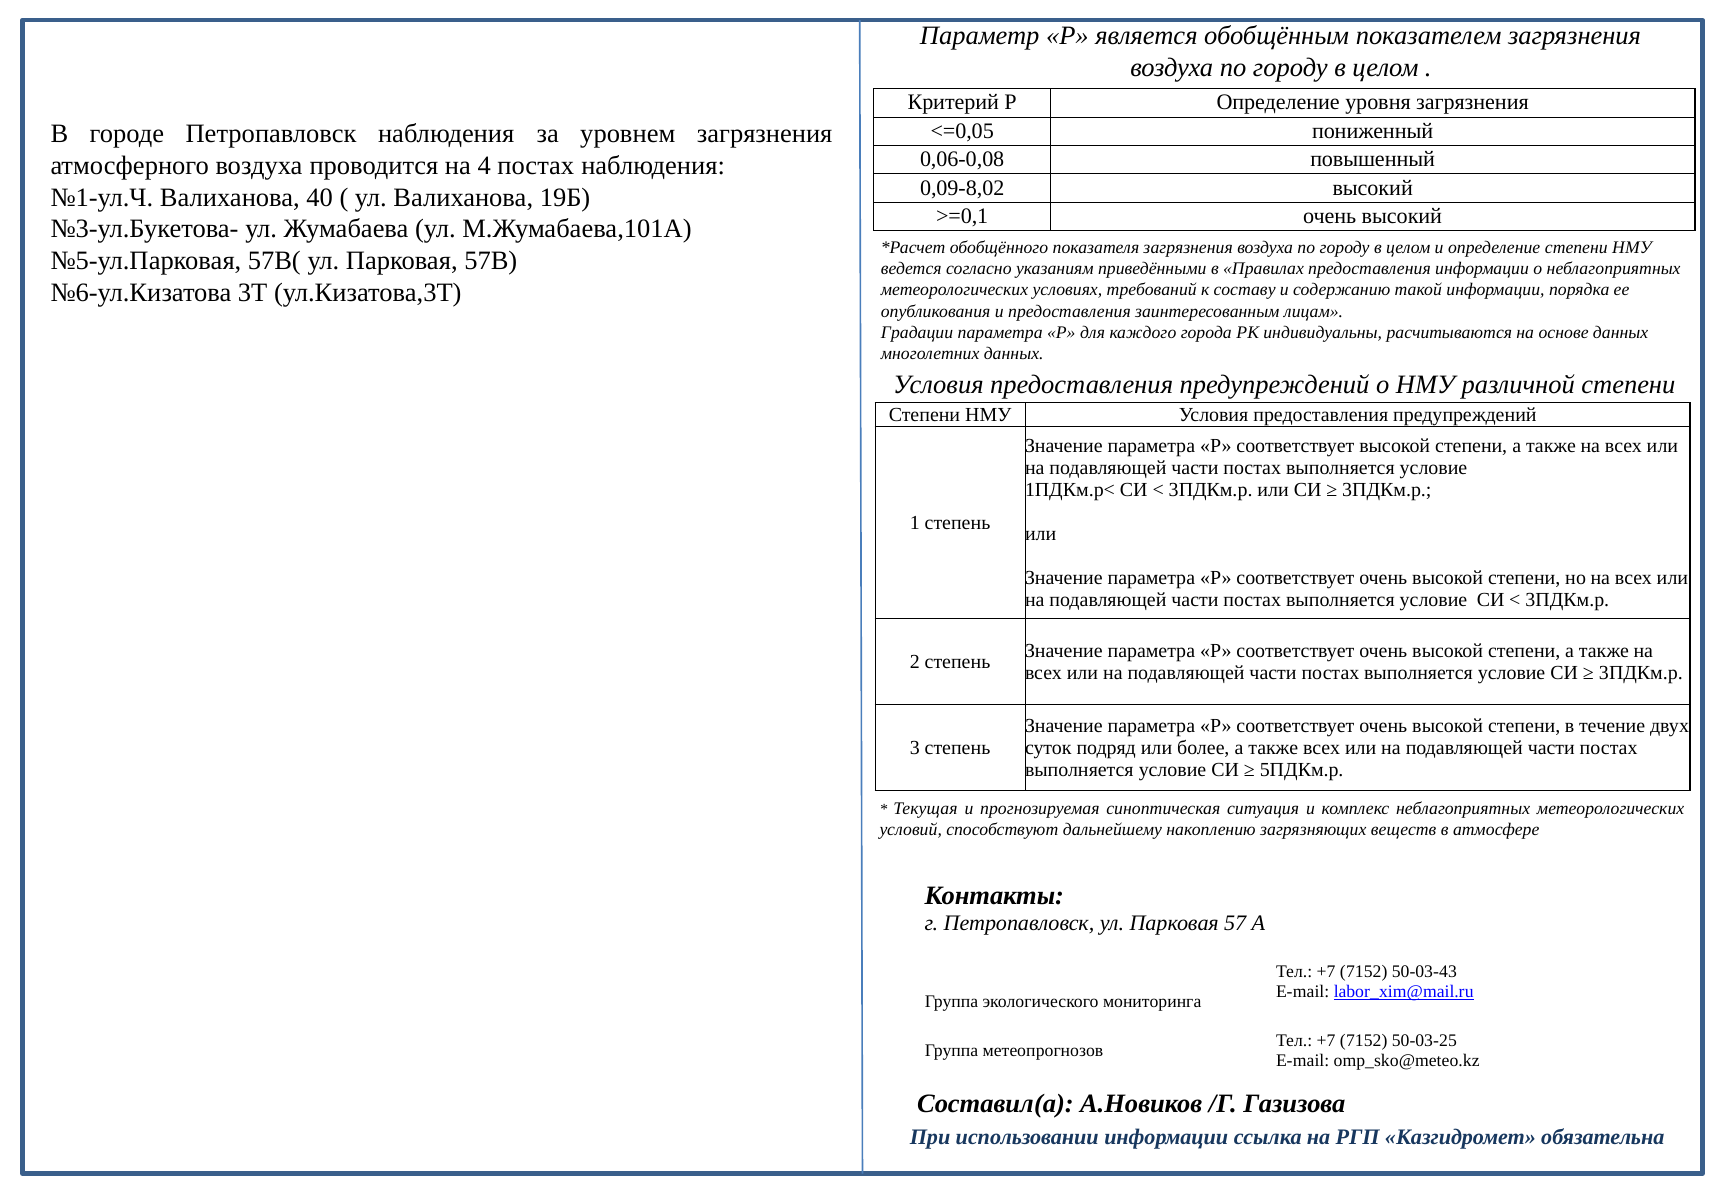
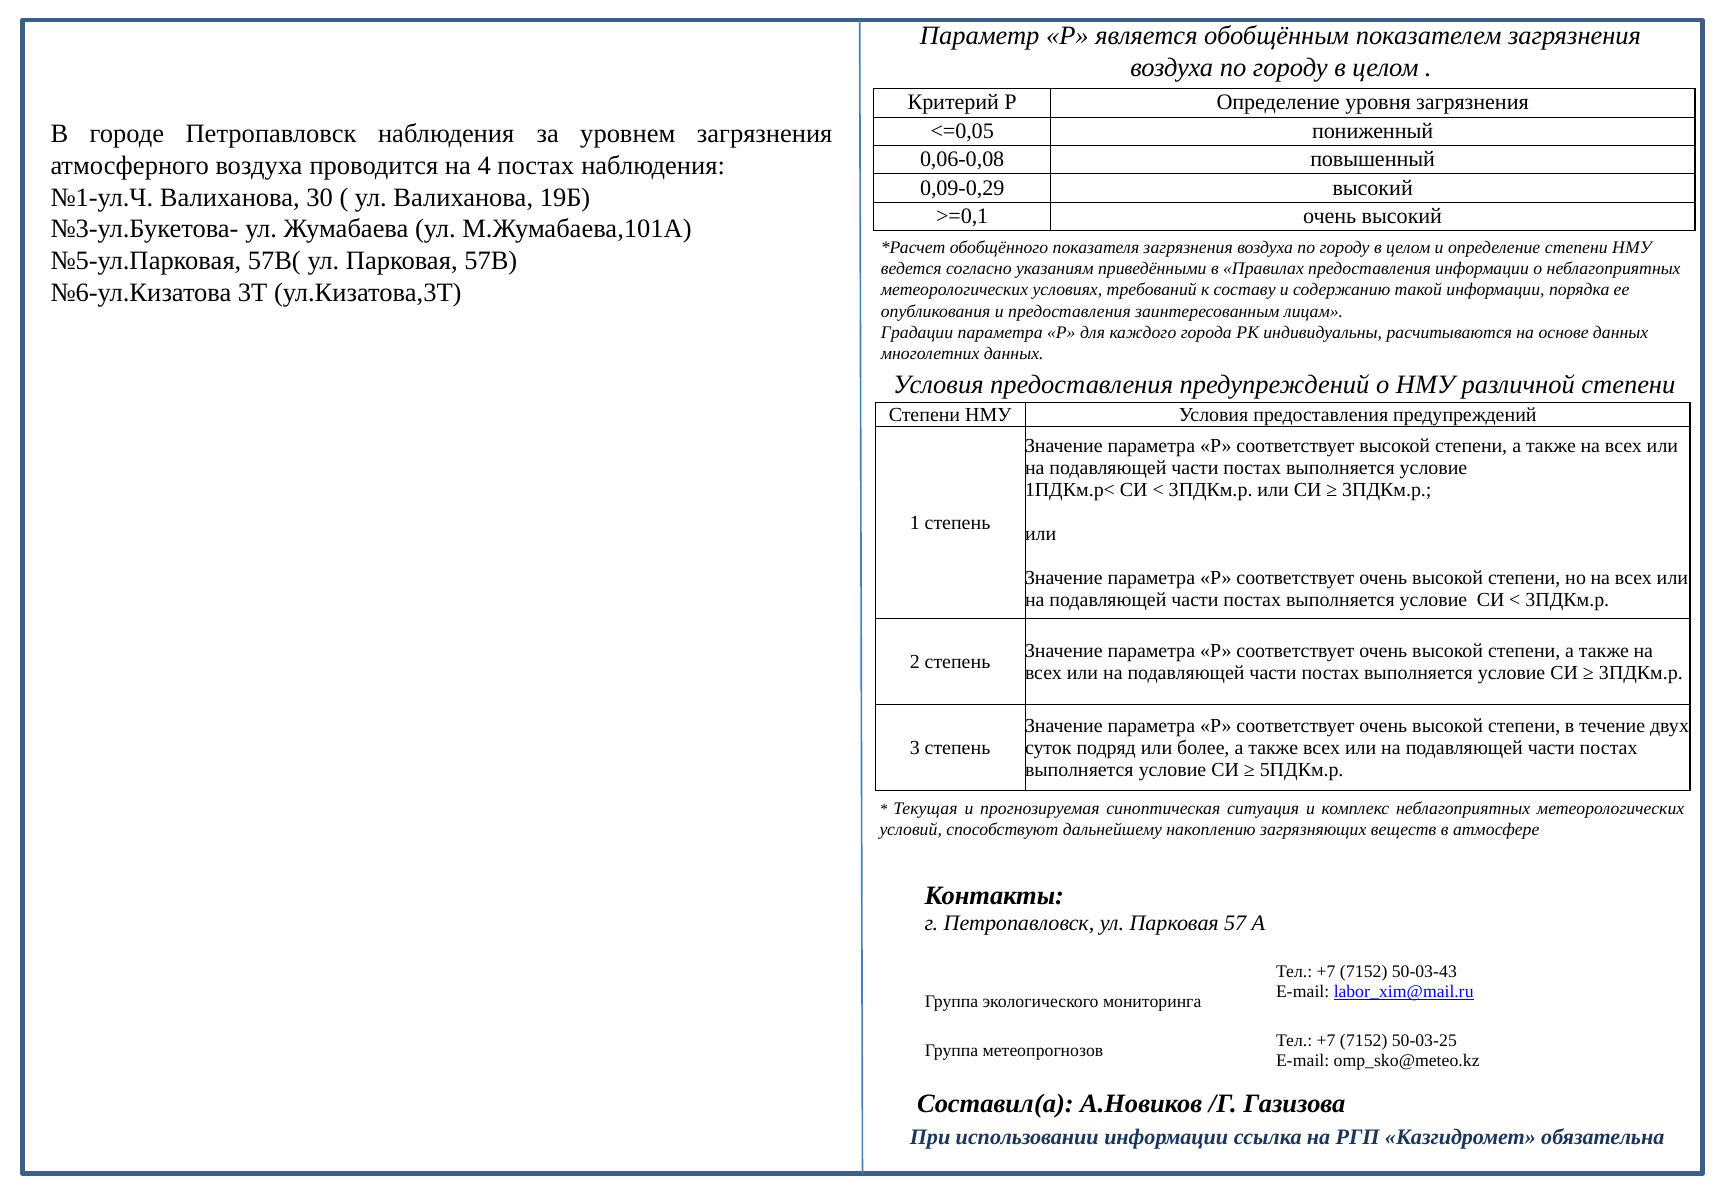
0,09-8,02: 0,09-8,02 -> 0,09-0,29 (962, 188)
40: 40 -> 30 (320, 197)
